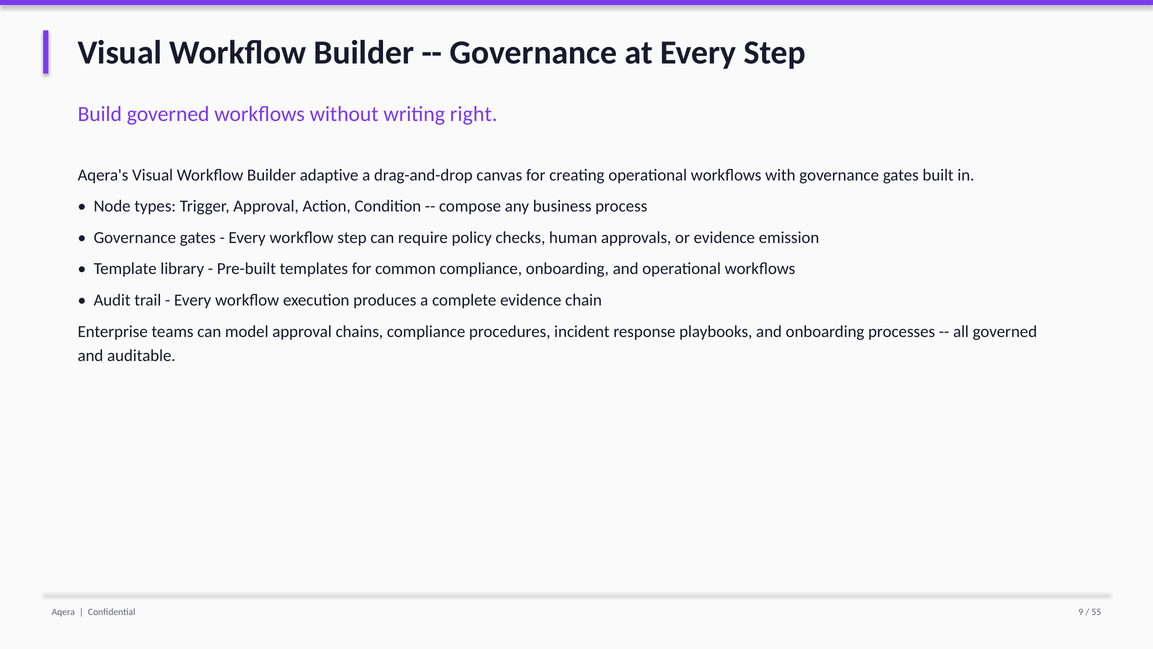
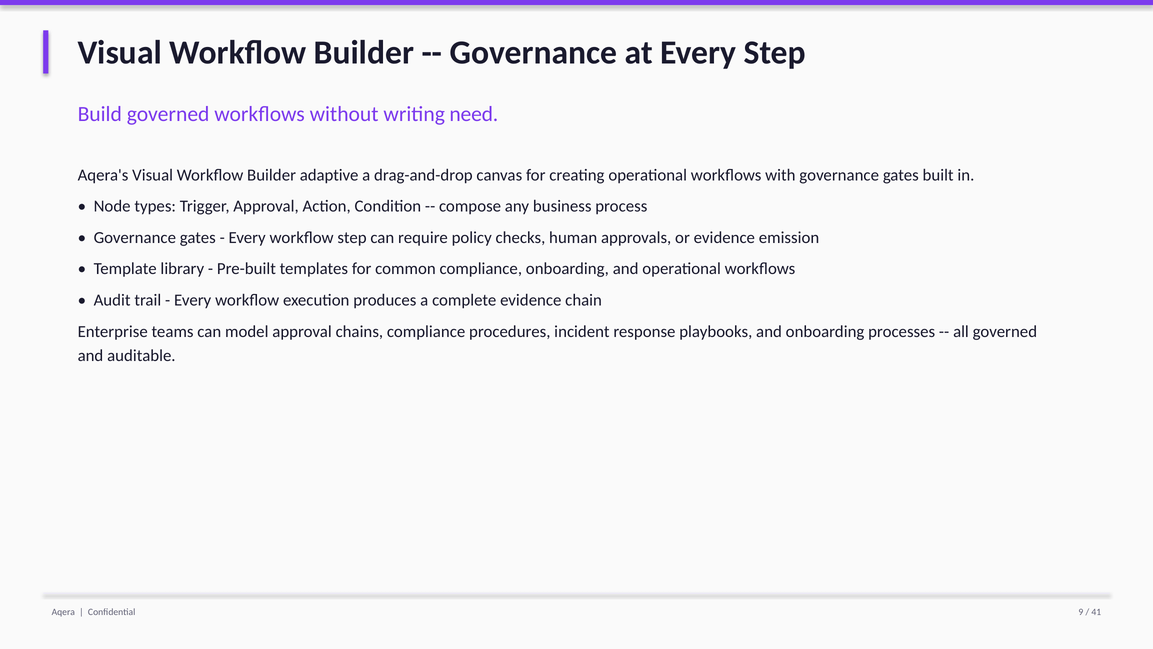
right: right -> need (474, 114)
55: 55 -> 41 (1096, 612)
